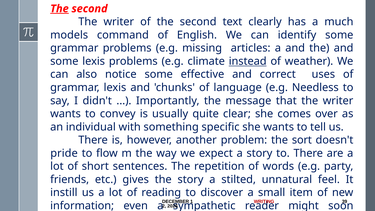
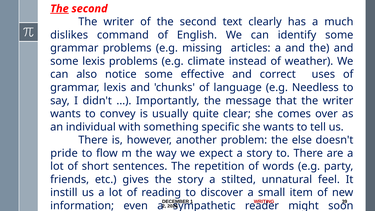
models: models -> dislikes (69, 35)
instead underline: present -> none (248, 61)
sort: sort -> else (302, 140)
